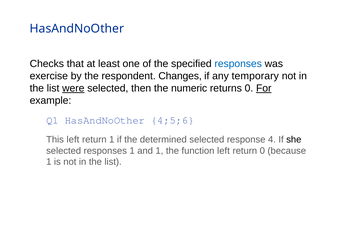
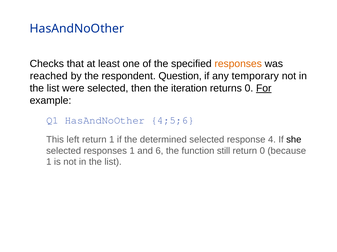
responses colour: blue -> orange (238, 64)
exercise: exercise -> reached (49, 76)
Changes: Changes -> Question (180, 76)
were underline: present -> none (73, 88)
numeric: numeric -> iteration (189, 88)
and 1: 1 -> 6 (159, 151)
function left: left -> still (224, 151)
